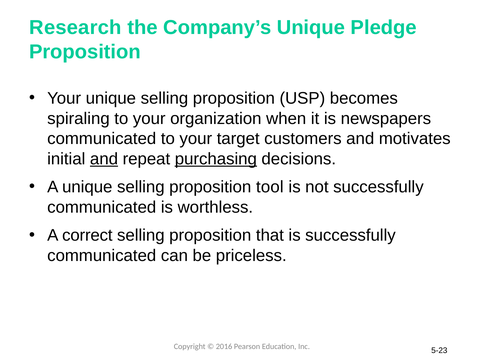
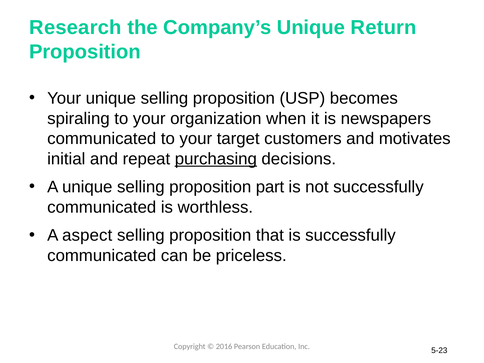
Pledge: Pledge -> Return (384, 28)
and underline: present -> none (104, 159)
tool: tool -> part (270, 187)
correct: correct -> aspect (87, 235)
